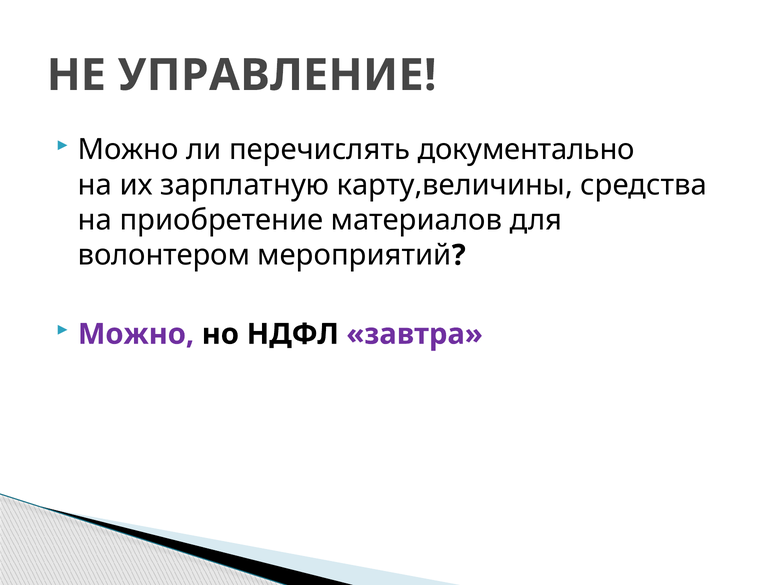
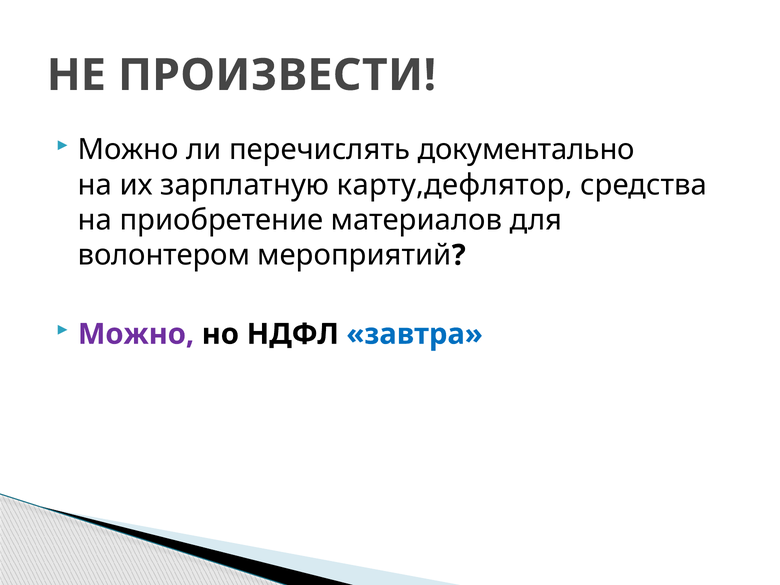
УПРАВЛЕНИЕ: УПРАВЛЕНИЕ -> ПРОИЗВЕСТИ (277, 75)
карту,величины: карту,величины -> карту,дефлятор (455, 185)
завтра colour: purple -> blue (415, 334)
